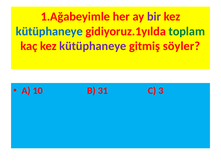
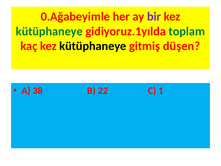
1.Ağabeyimle: 1.Ağabeyimle -> 0.Ağabeyimle (75, 17)
kütüphaneye colour: blue -> green (49, 31)
kütüphaneye colour: purple -> black (93, 46)
söyler: söyler -> düşen (181, 46)
10: 10 -> 38 (38, 91)
31: 31 -> 22 (103, 91)
3: 3 -> 1 (161, 91)
